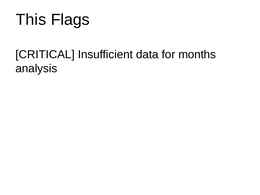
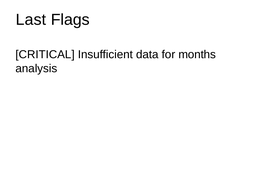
This: This -> Last (31, 20)
